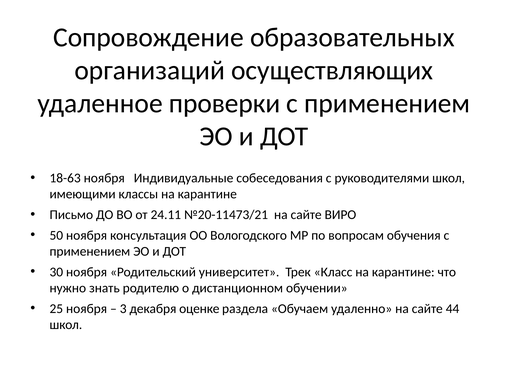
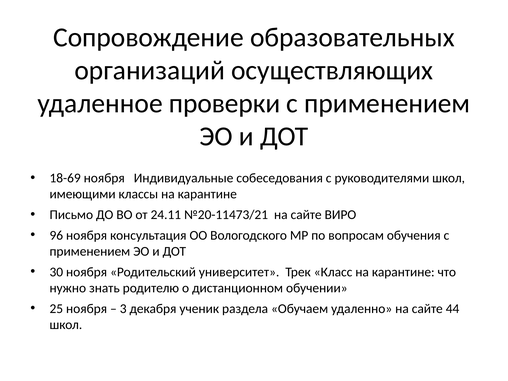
18-63: 18-63 -> 18-69 (65, 178)
50: 50 -> 96 (56, 235)
оценке: оценке -> ученик (199, 309)
